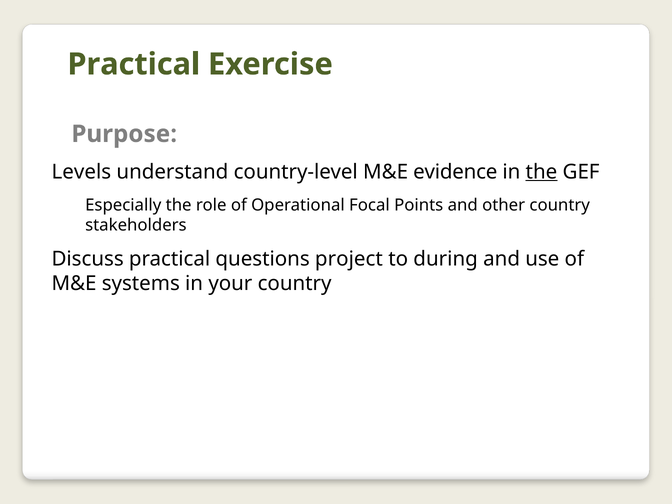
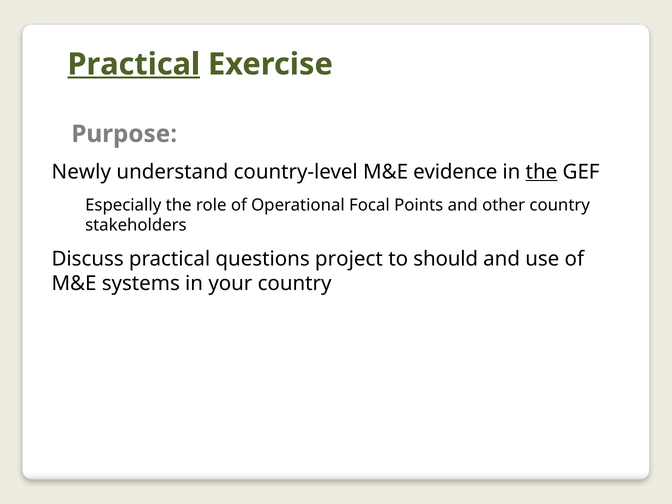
Practical underline: none -> present (134, 64)
Levels: Levels -> Newly (81, 172)
during: during -> should (446, 259)
